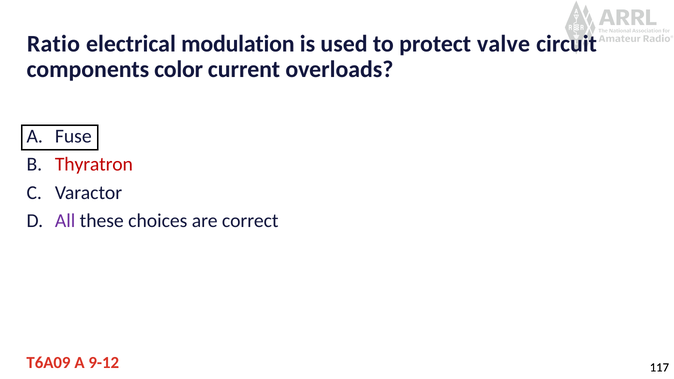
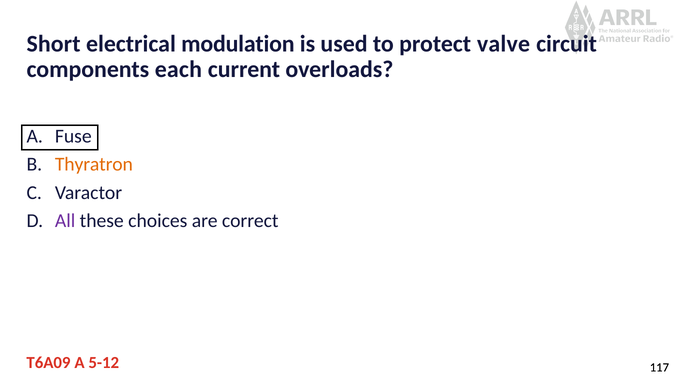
Ratio: Ratio -> Short (54, 44)
color: color -> each (178, 70)
Thyratron colour: red -> orange (94, 164)
9-12: 9-12 -> 5-12 (104, 363)
